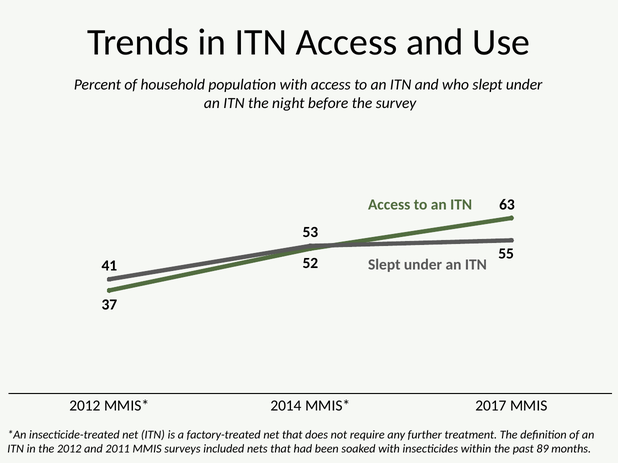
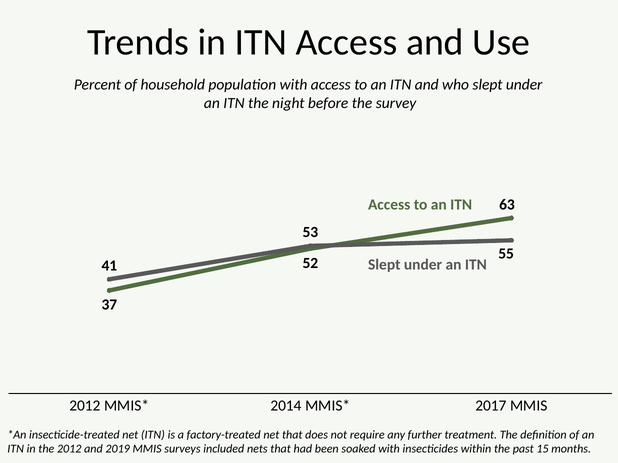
2011: 2011 -> 2019 (118, 449)
89: 89 -> 15 (543, 449)
